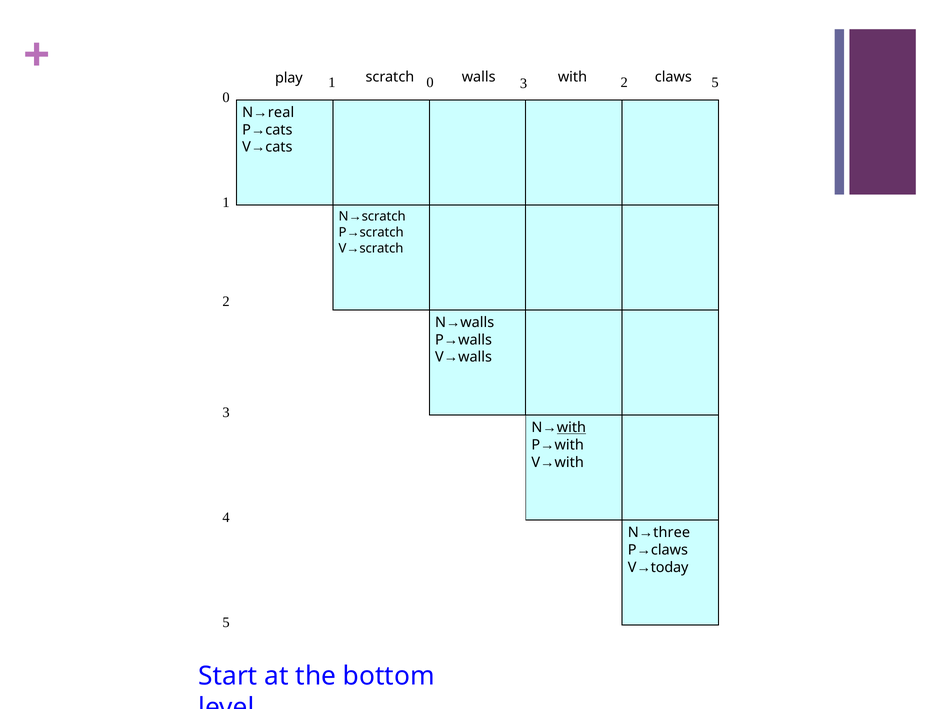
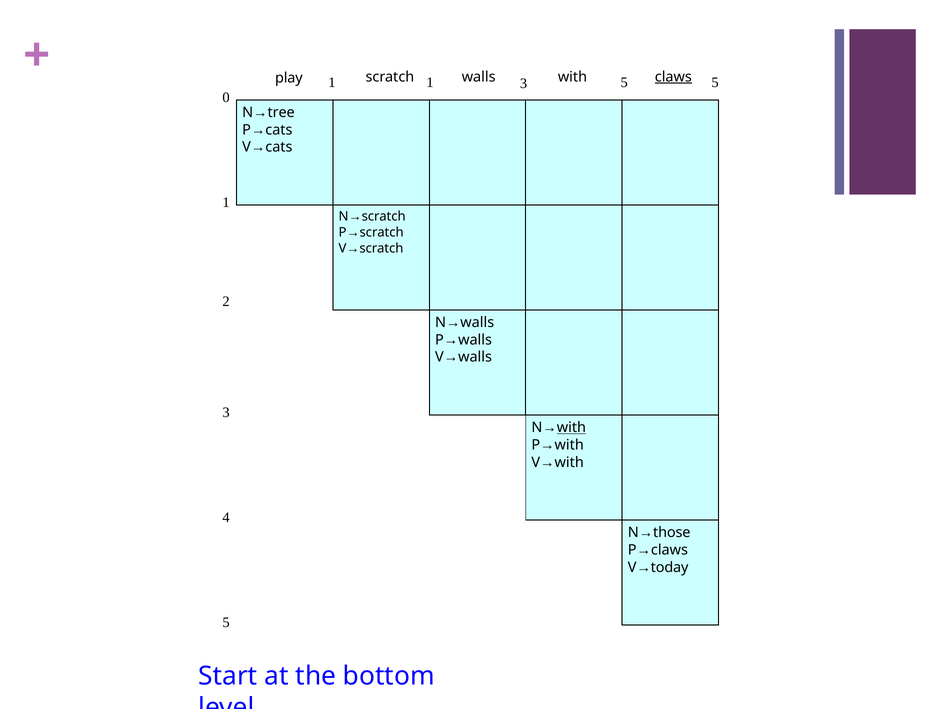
claws underline: none -> present (673, 77)
1 0: 0 -> 1 (430, 83)
3 2: 2 -> 5 (624, 83)
real: real -> tree (281, 113)
three: three -> those (672, 533)
